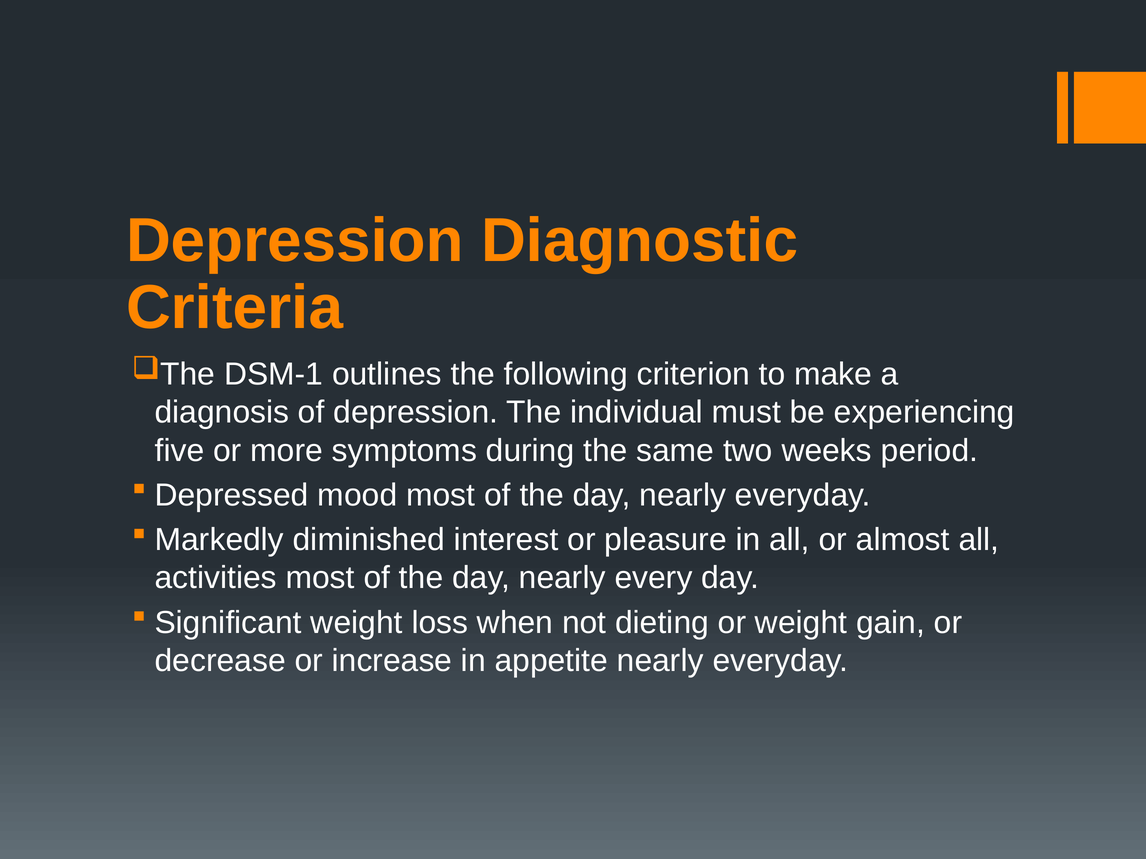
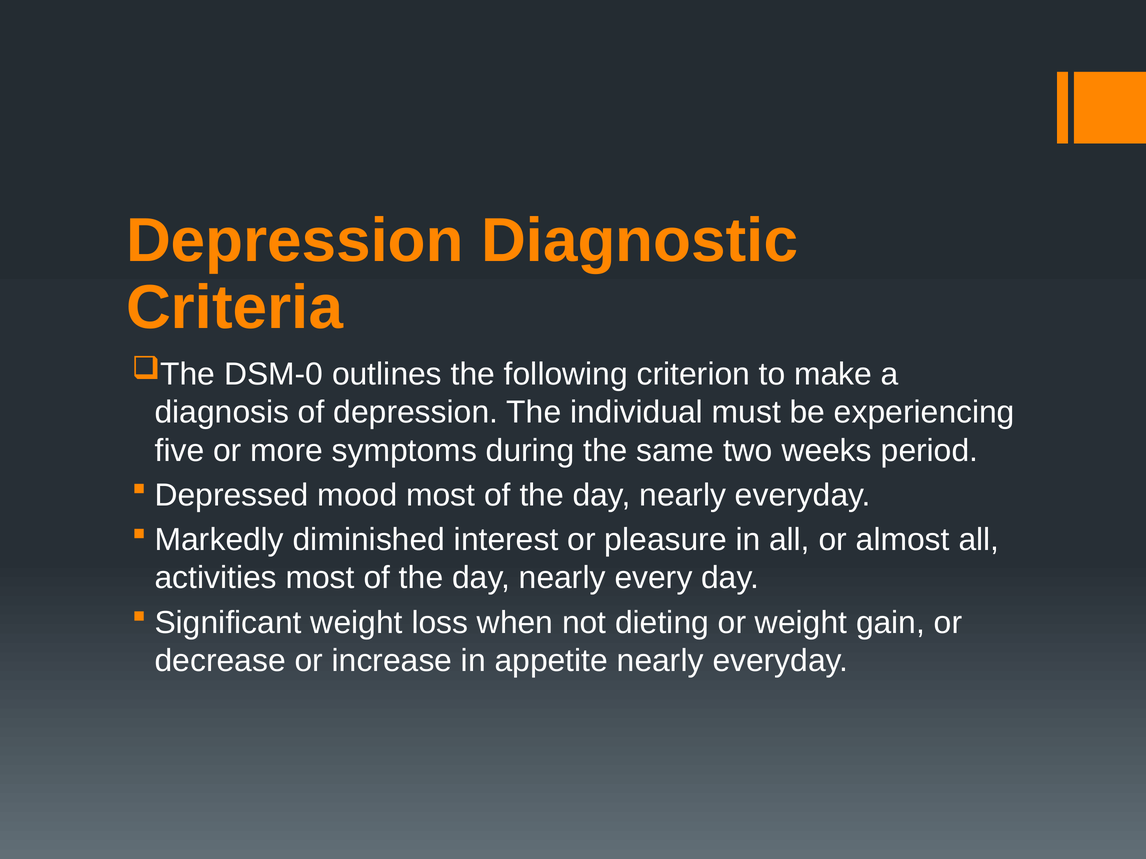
DSM-1: DSM-1 -> DSM-0 (274, 374)
